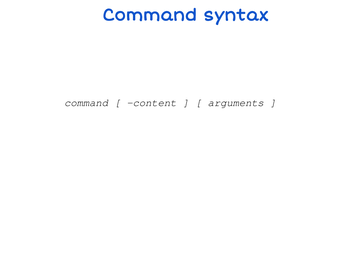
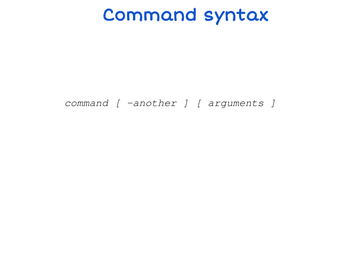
content: content -> another (152, 103)
